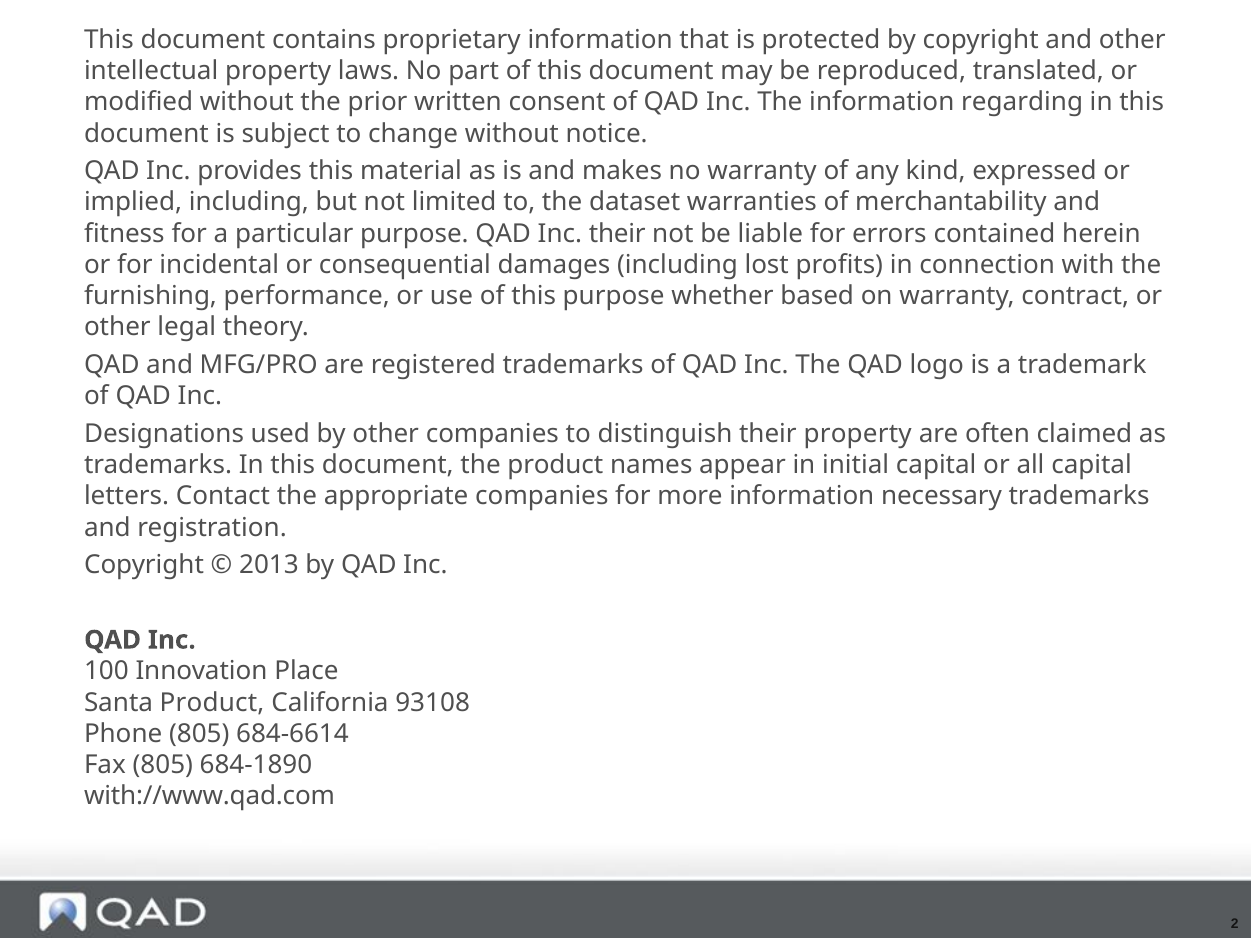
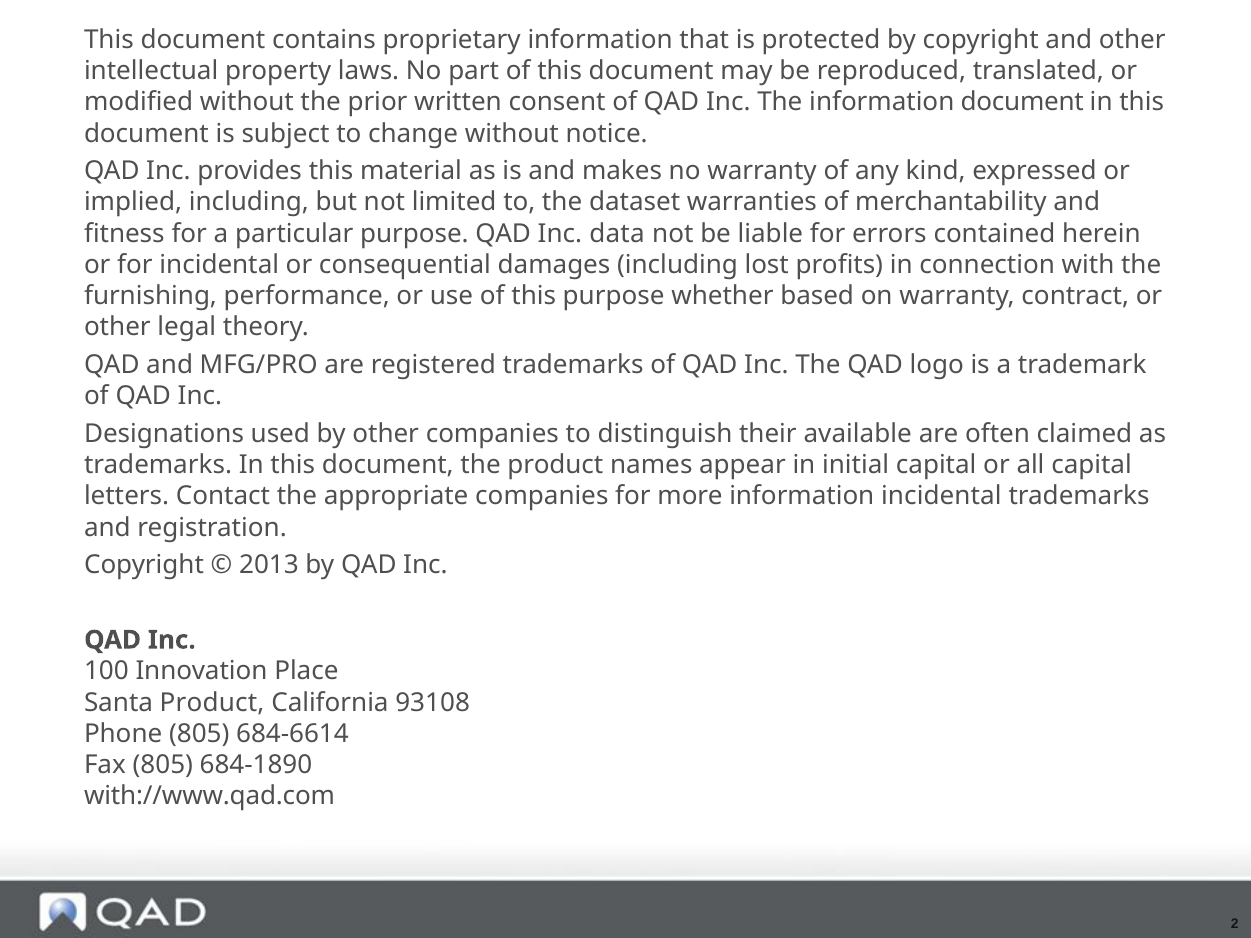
information regarding: regarding -> document (1022, 102)
Inc their: their -> data (617, 234)
their property: property -> available (858, 434)
information necessary: necessary -> incidental (941, 496)
